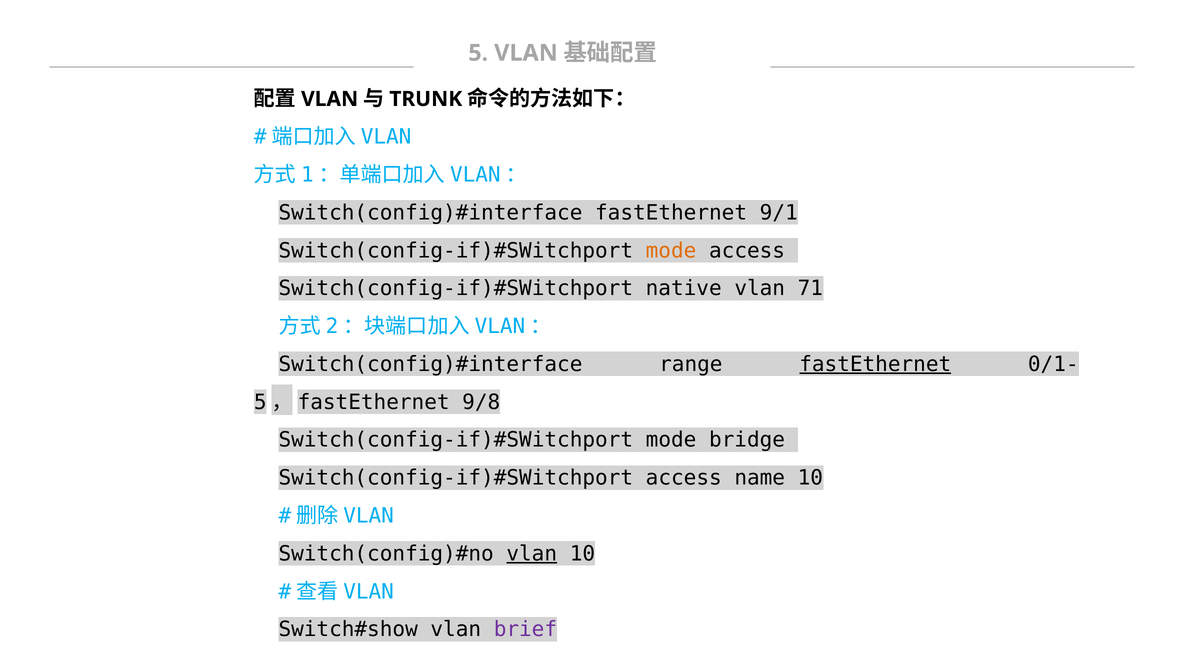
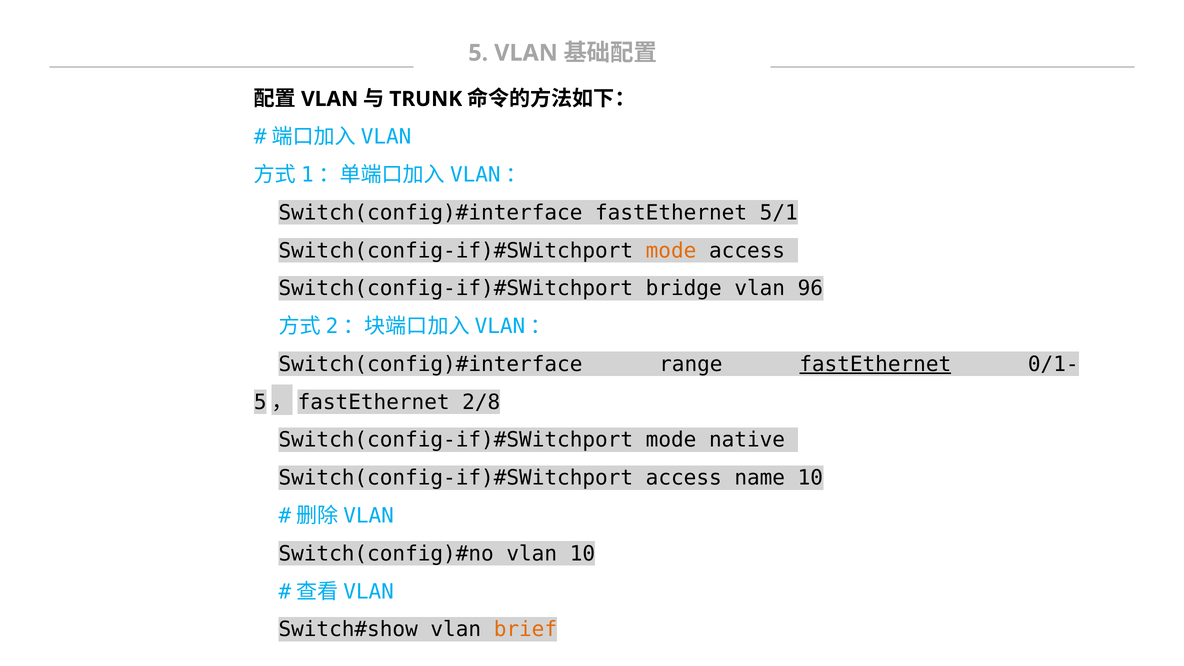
9/1: 9/1 -> 5/1 (779, 213)
native: native -> bridge (684, 288)
71: 71 -> 96 (810, 288)
9/8: 9/8 -> 2/8 (481, 402)
bridge: bridge -> native (747, 440)
vlan underline: present -> none (532, 554)
brief colour: purple -> orange (525, 629)
